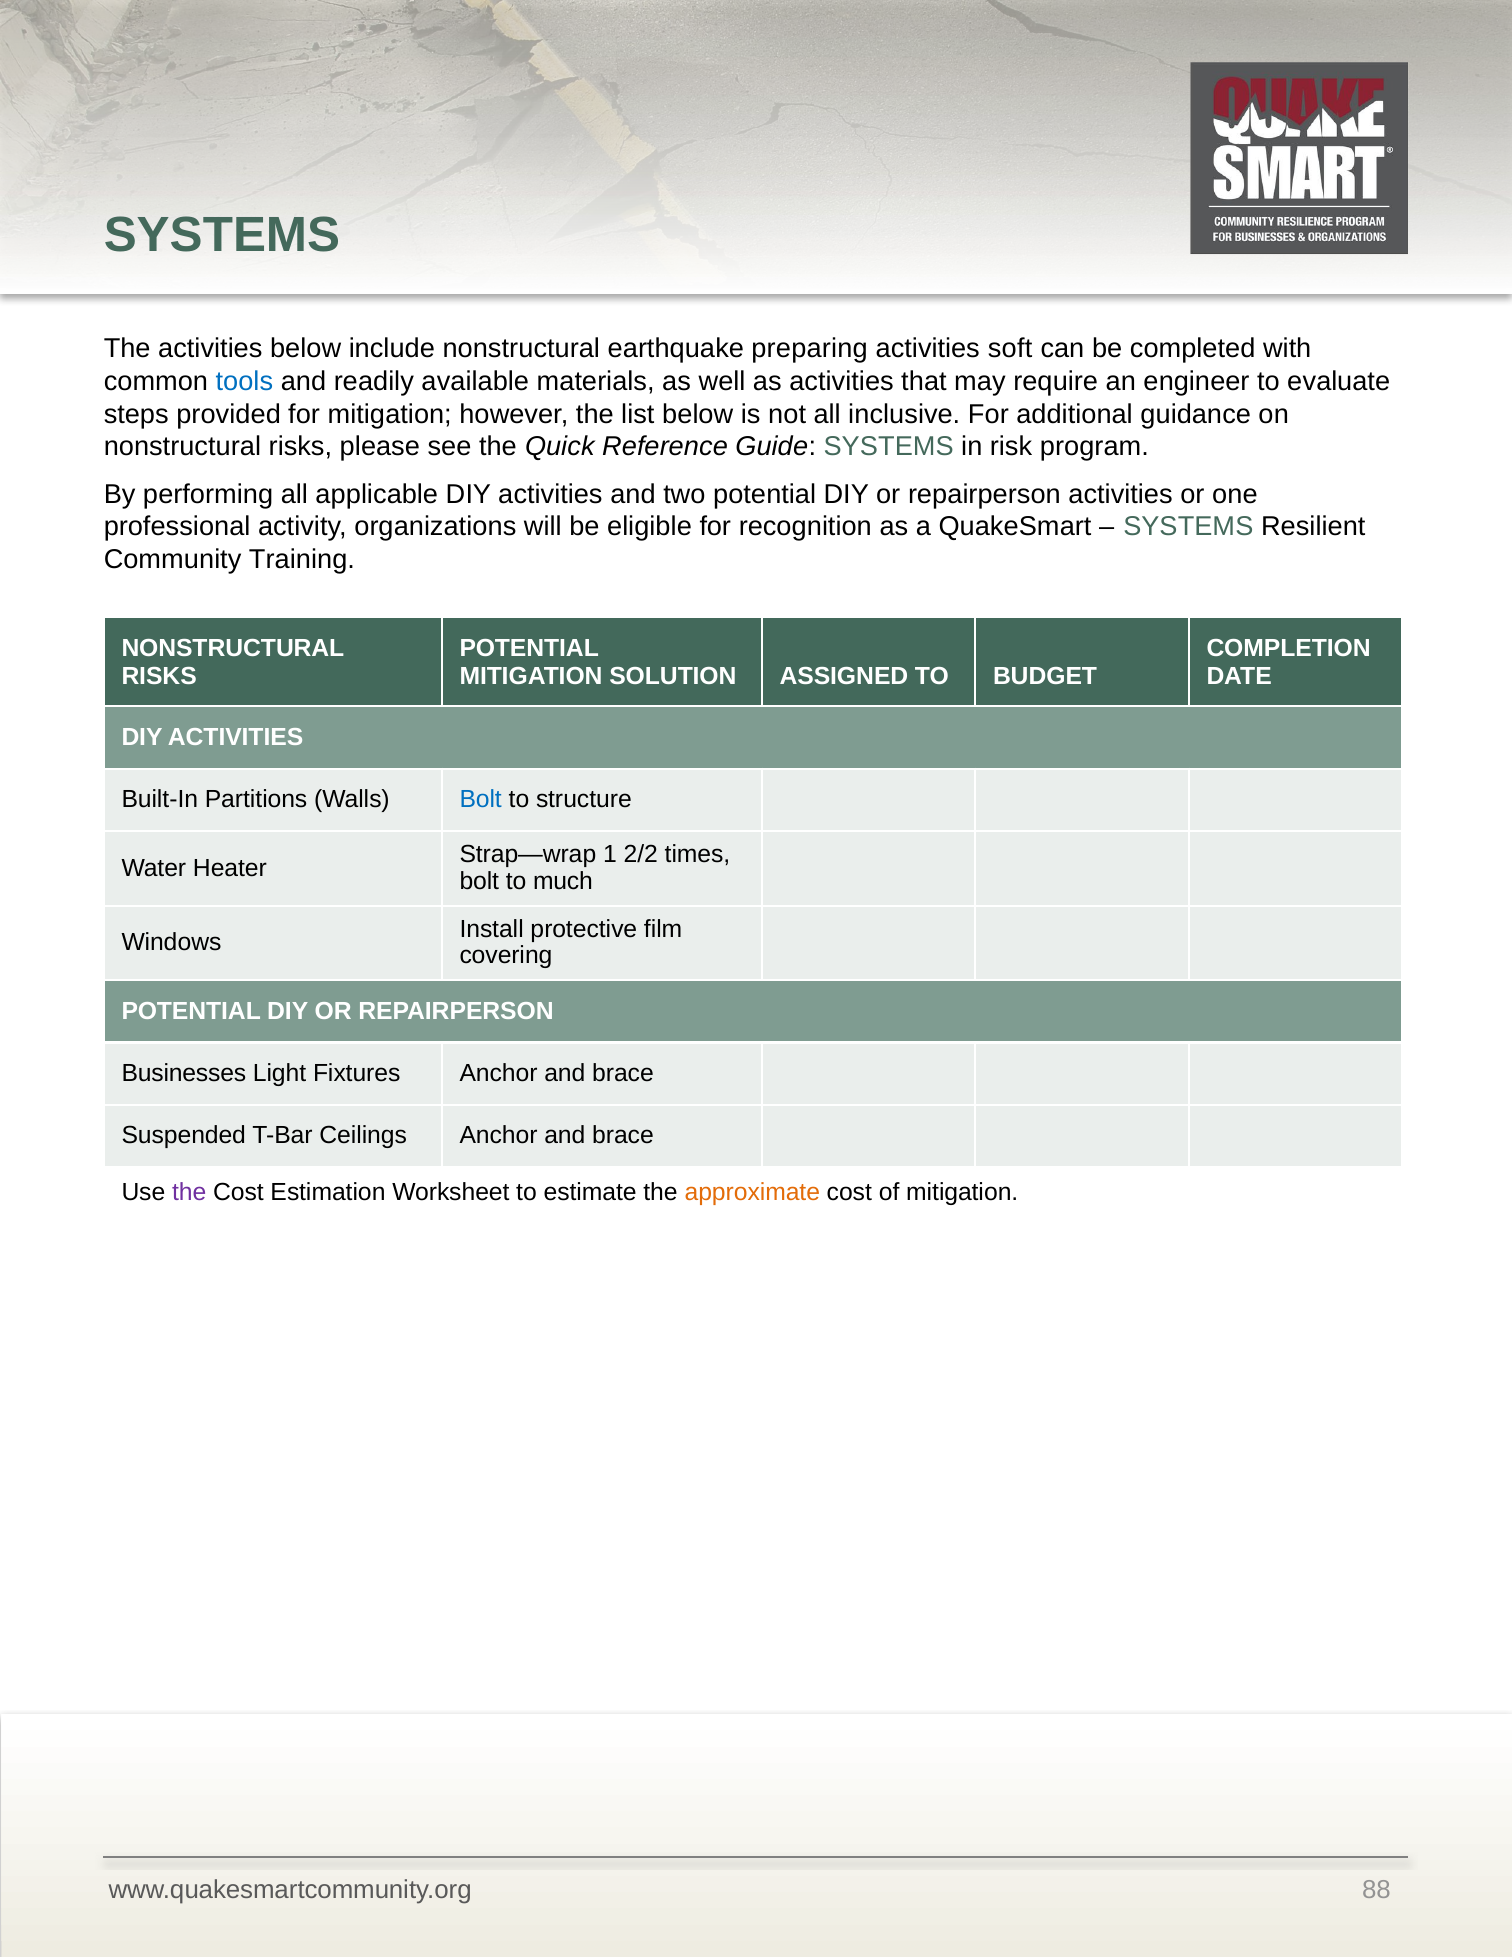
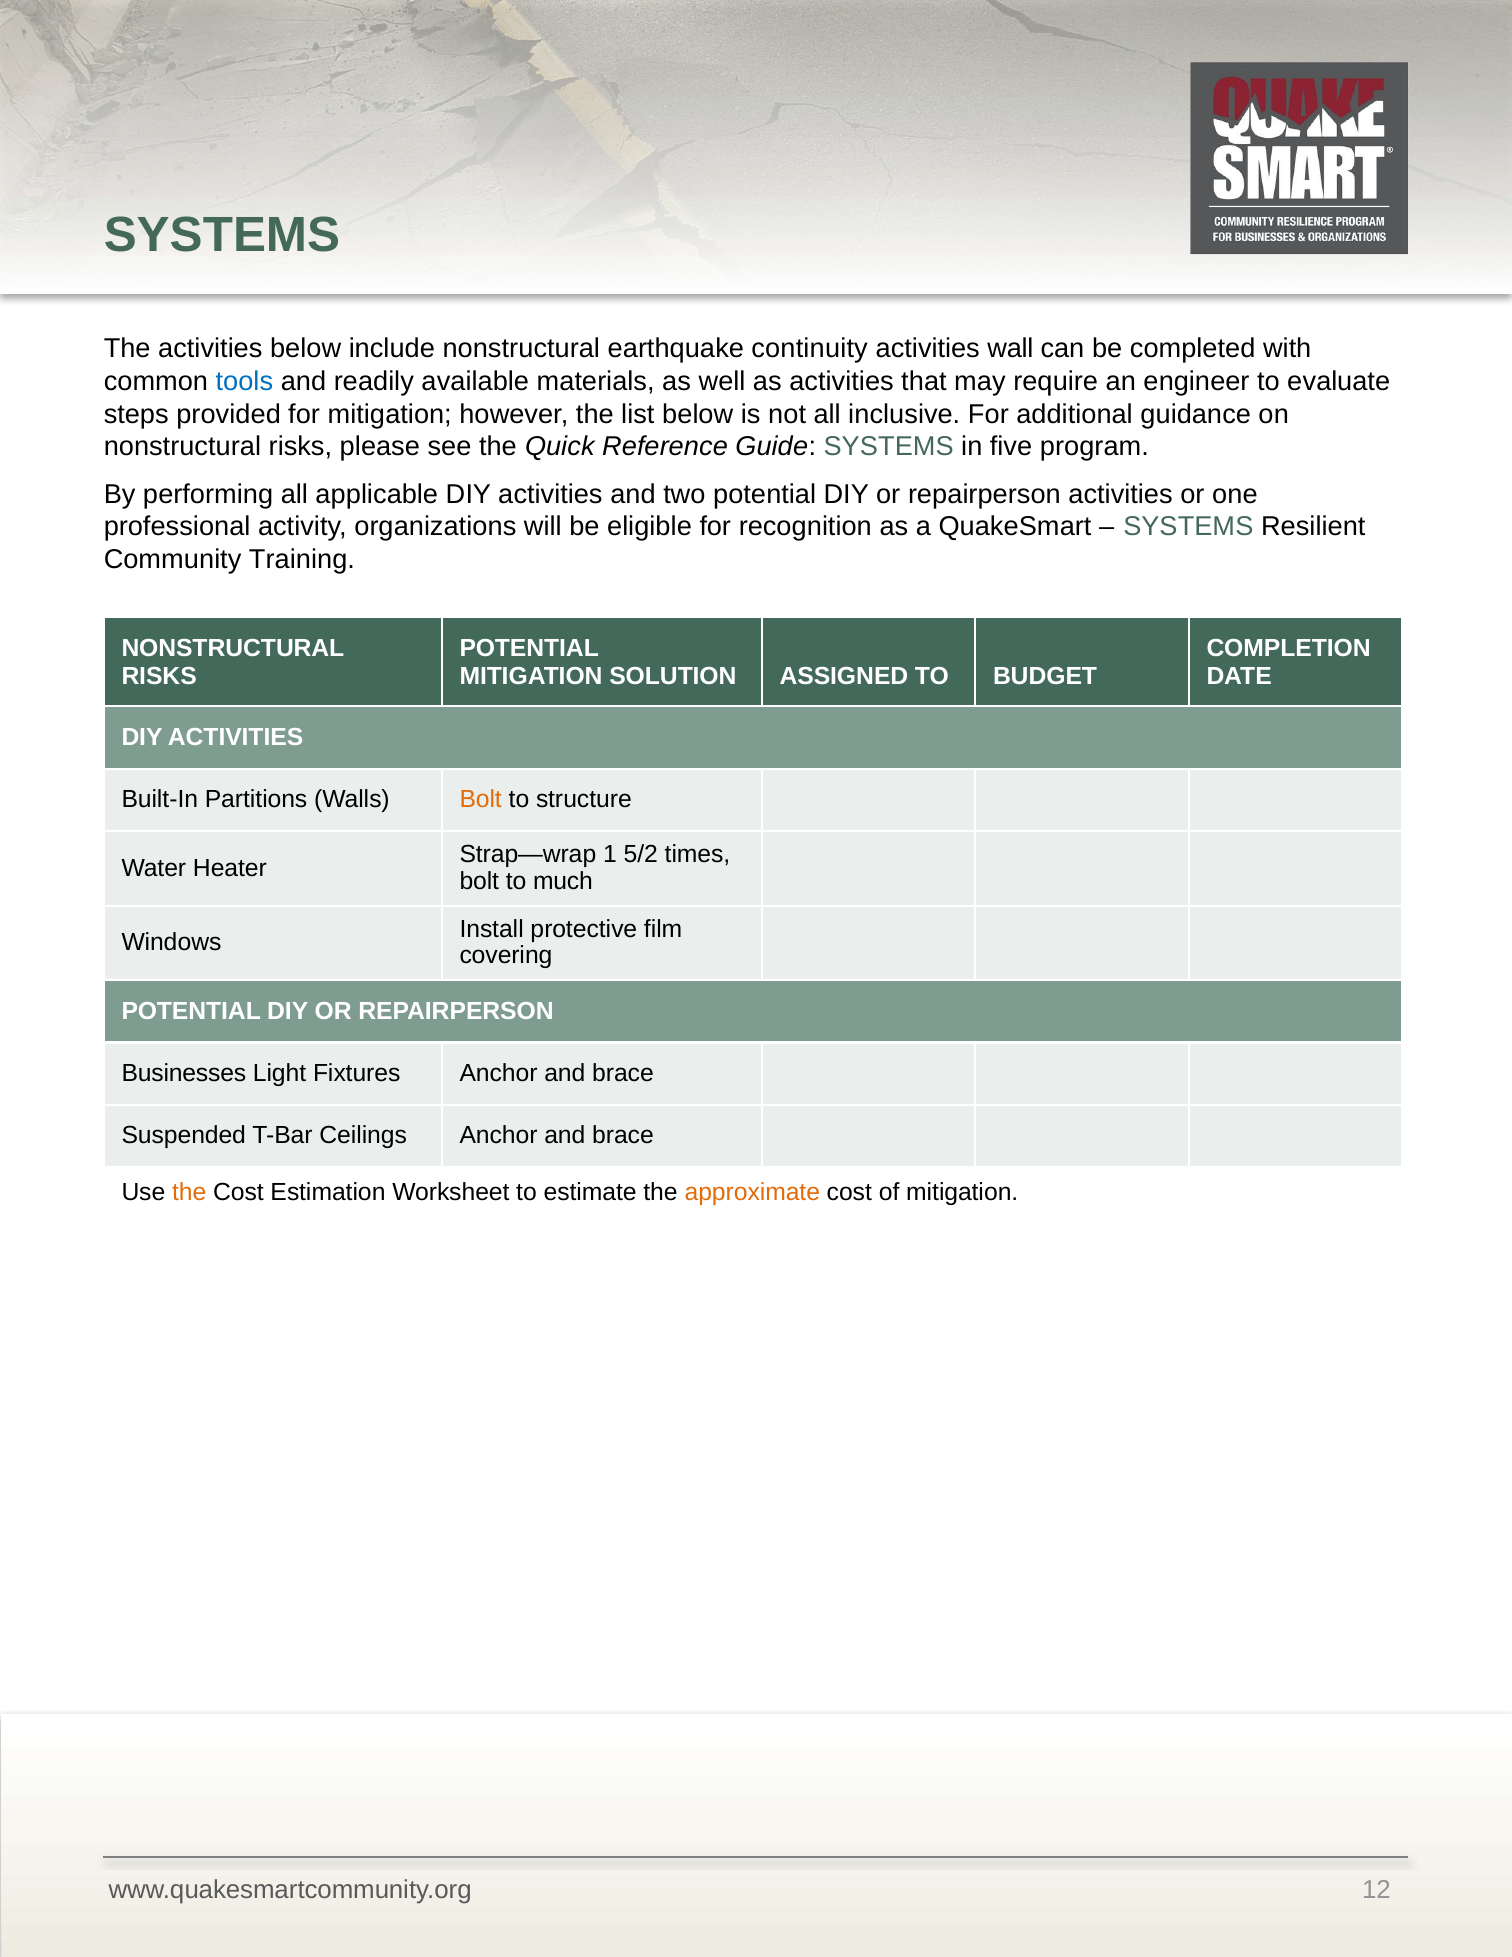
preparing: preparing -> continuity (810, 349)
soft: soft -> wall (1010, 349)
risk: risk -> five (1011, 447)
Bolt colour: blue -> orange (481, 799)
2/2: 2/2 -> 5/2 (641, 855)
the colour: purple -> orange (189, 1192)
88: 88 -> 12 (1376, 1890)
